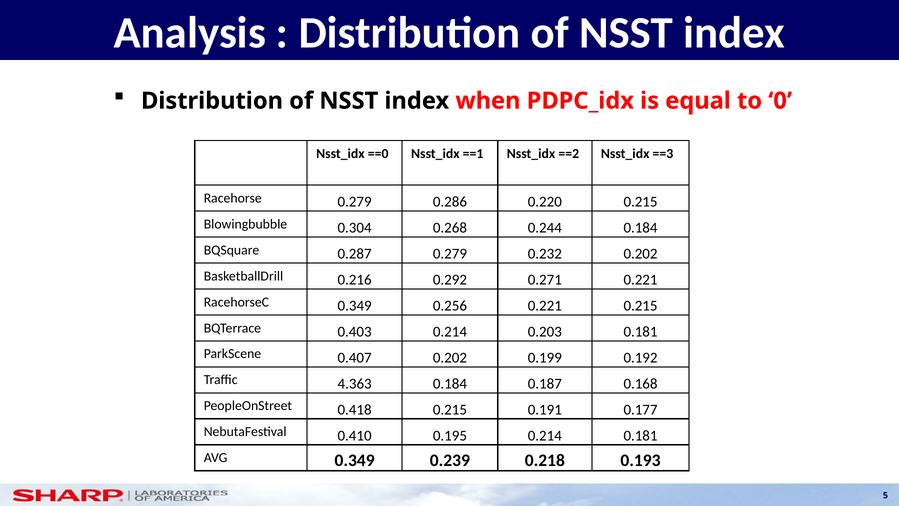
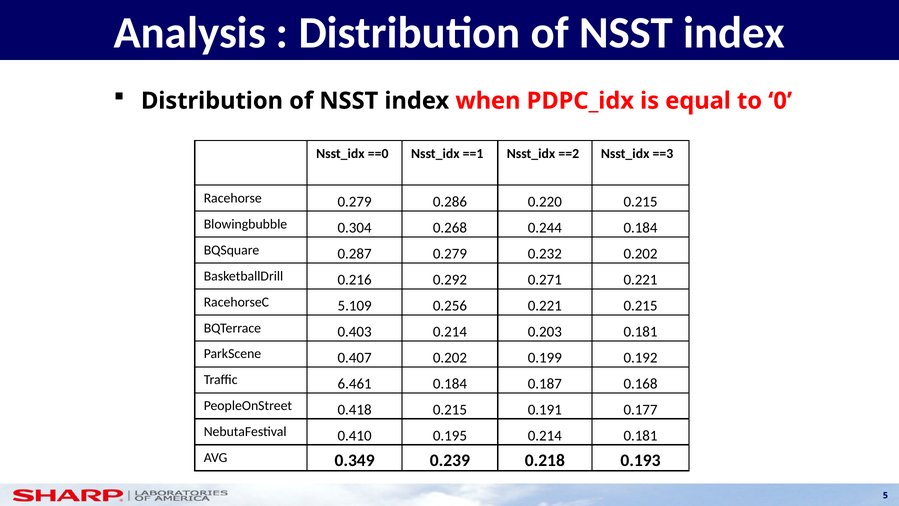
RacehorseC 0.349: 0.349 -> 5.109 (355, 306)
4.363: 4.363 -> 6.461 (355, 384)
